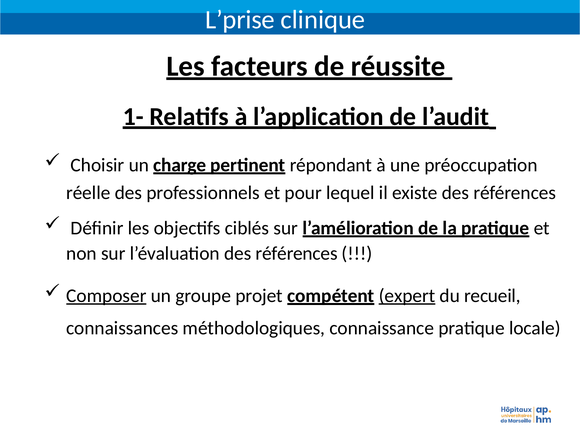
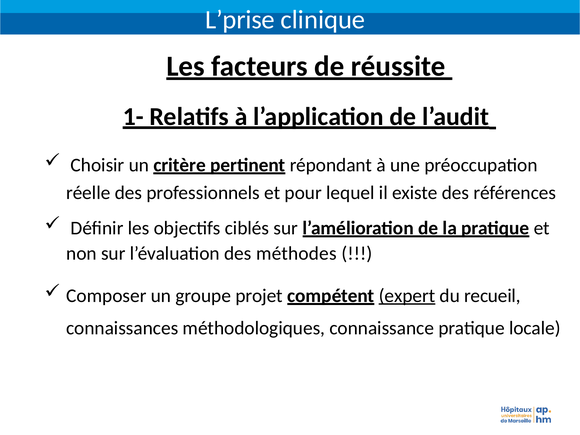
charge: charge -> critère (180, 165)
l’évaluation des références: références -> méthodes (296, 254)
Composer underline: present -> none (106, 296)
